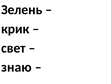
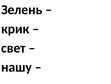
знаю: знаю -> нашу (16, 67)
